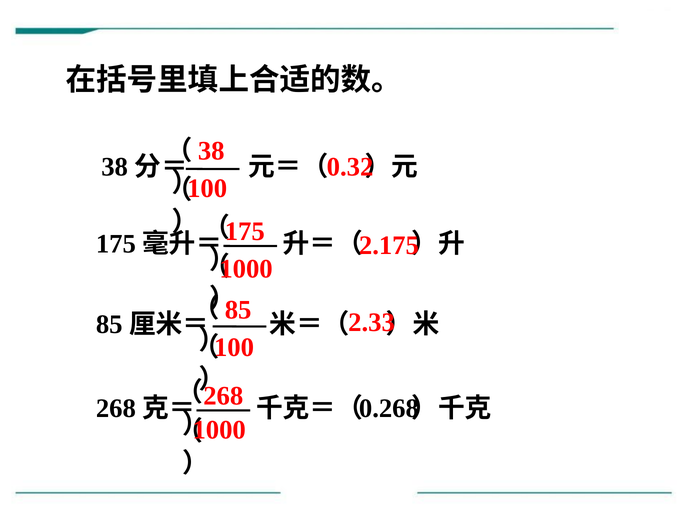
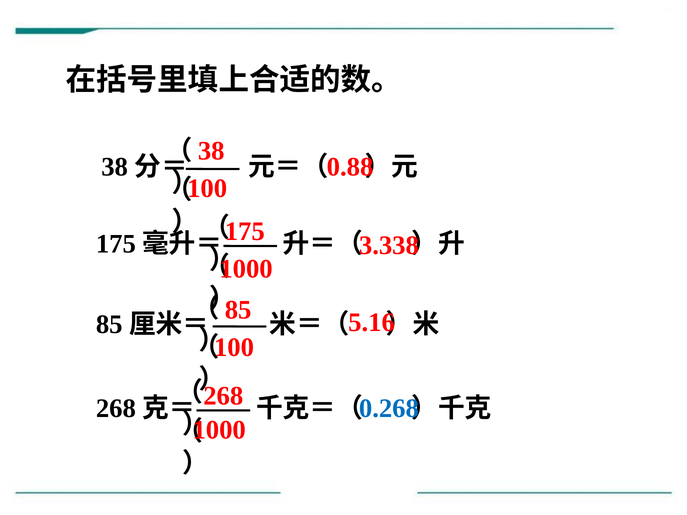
0.32: 0.32 -> 0.88 (350, 167)
2.175: 2.175 -> 3.338 (389, 246)
2.33: 2.33 -> 5.16 (372, 323)
0.268 colour: black -> blue (389, 409)
